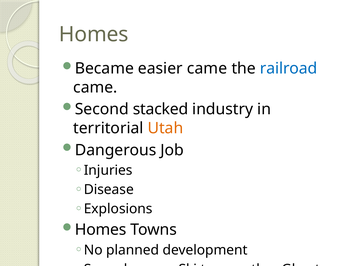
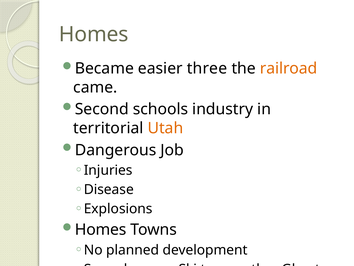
easier came: came -> three (207, 68)
railroad colour: blue -> orange (289, 68)
stacked: stacked -> schools (161, 109)
